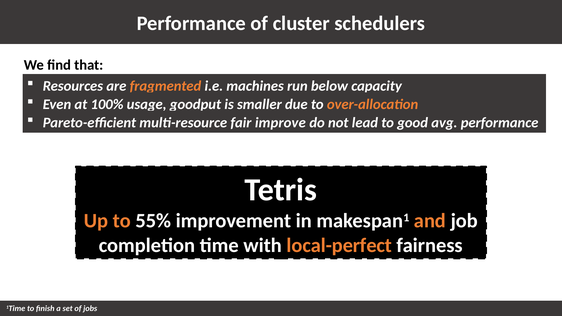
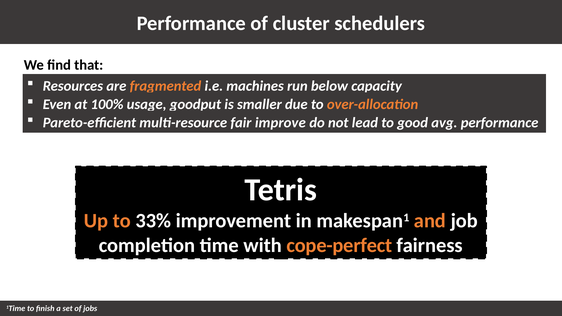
55%: 55% -> 33% (153, 221)
local-perfect: local-perfect -> cope-perfect (339, 246)
